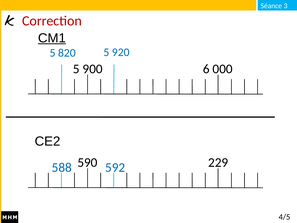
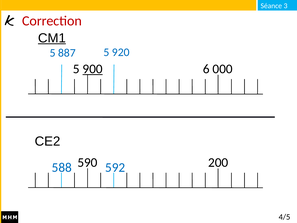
820: 820 -> 887 (67, 53)
900 underline: none -> present (93, 69)
229: 229 -> 200 (218, 162)
